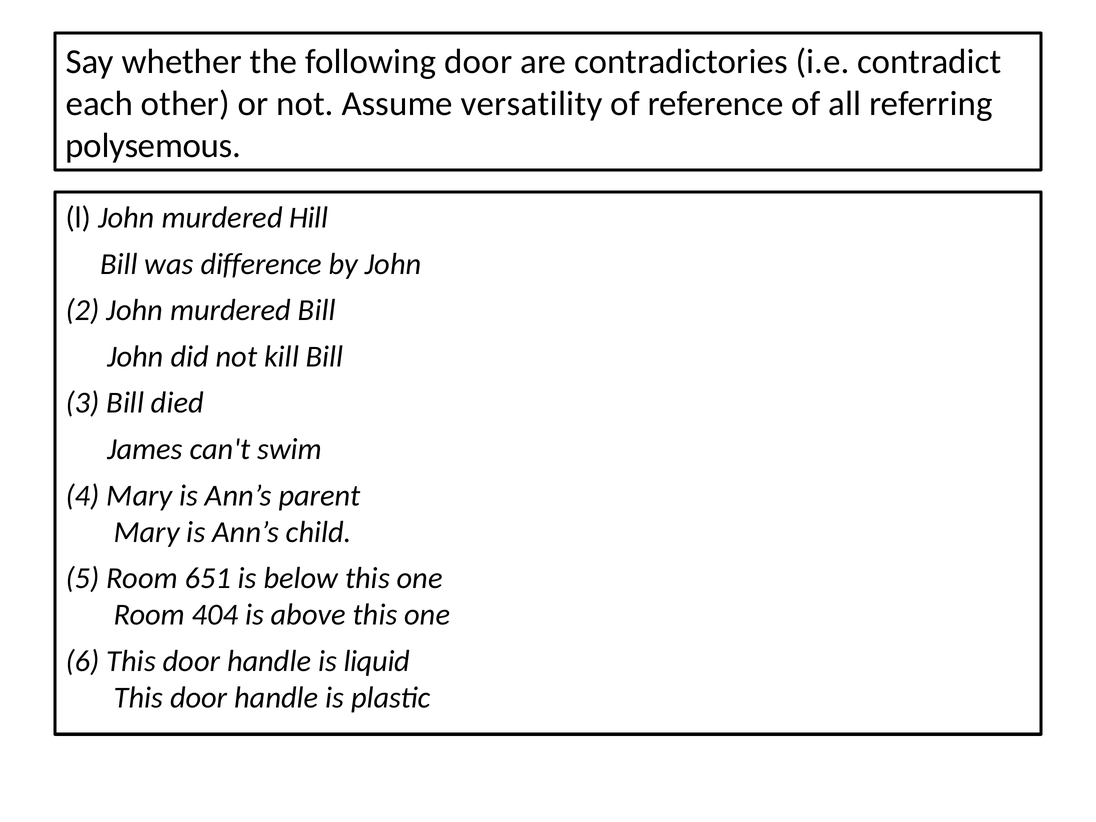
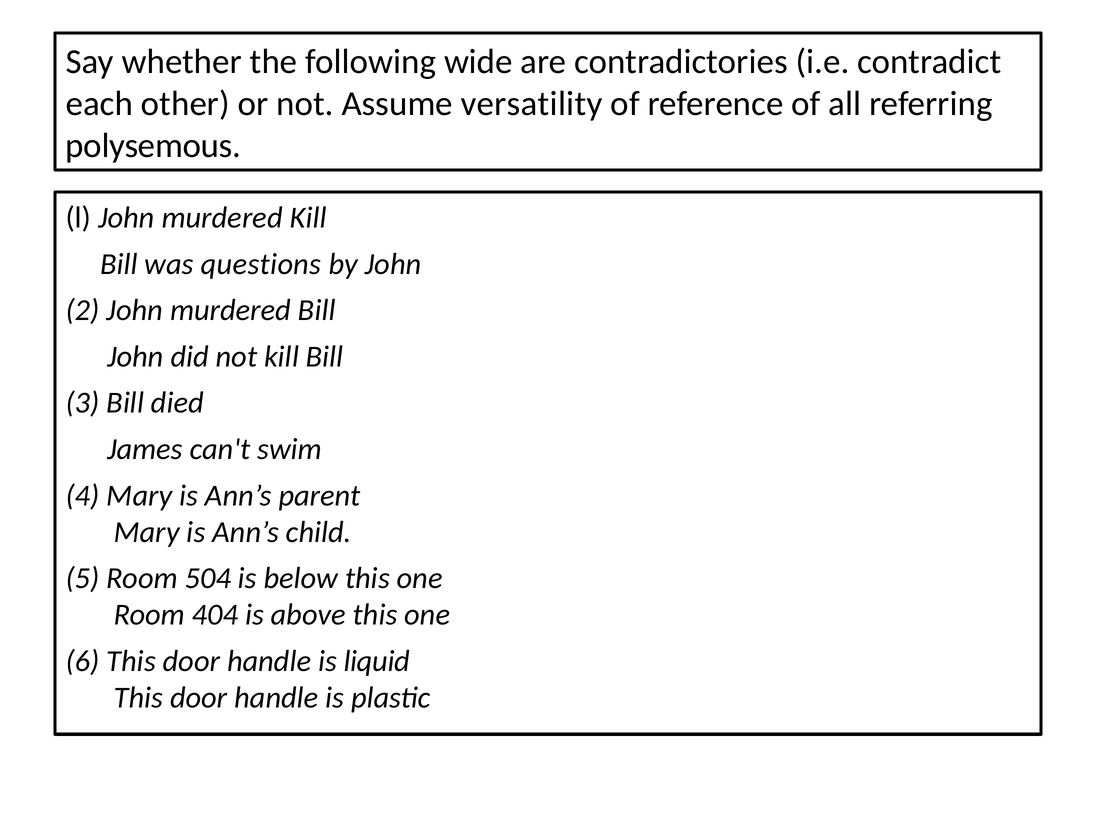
following door: door -> wide (478, 62)
murdered Hill: Hill -> Kill (308, 218)
difference: difference -> questions (261, 264)
651: 651 -> 504 (208, 578)
